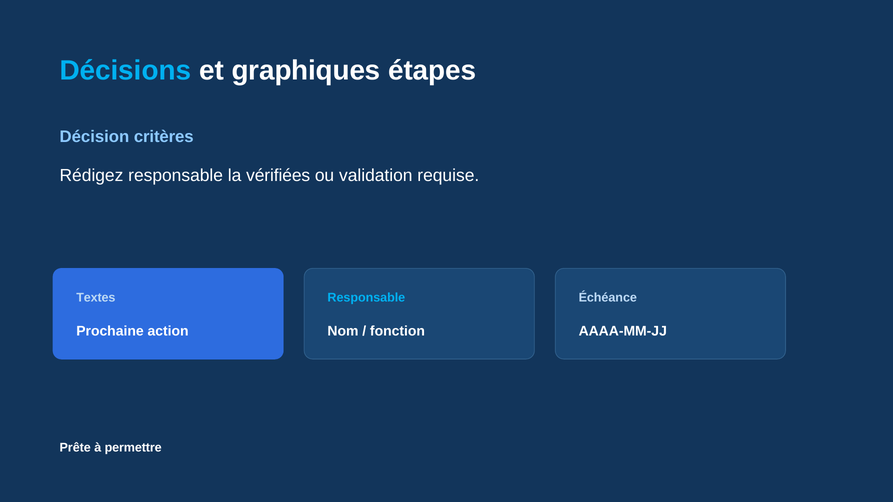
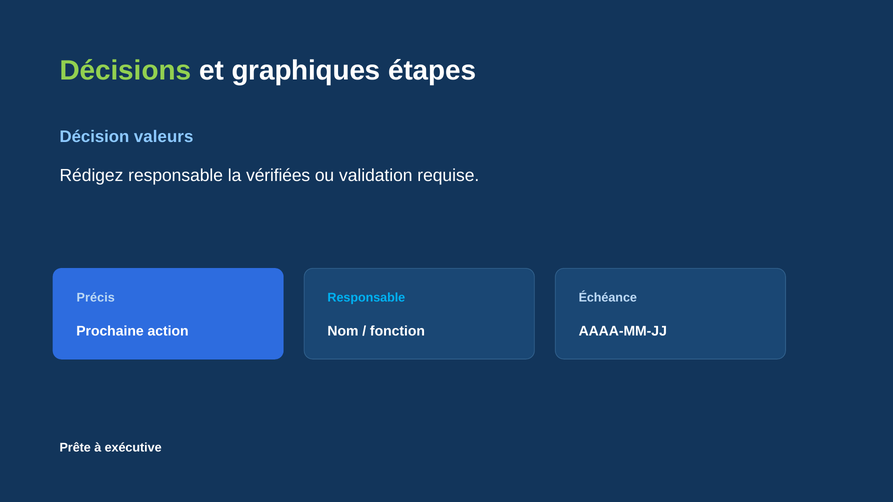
Décisions colour: light blue -> light green (125, 71)
critères: critères -> valeurs (164, 137)
Textes: Textes -> Précis (96, 298)
permettre: permettre -> exécutive (133, 448)
